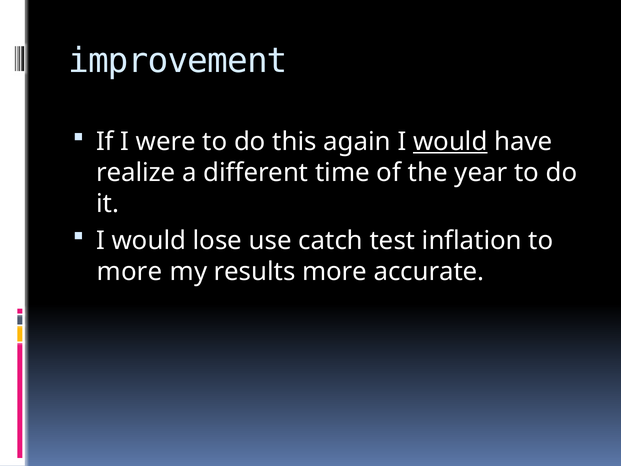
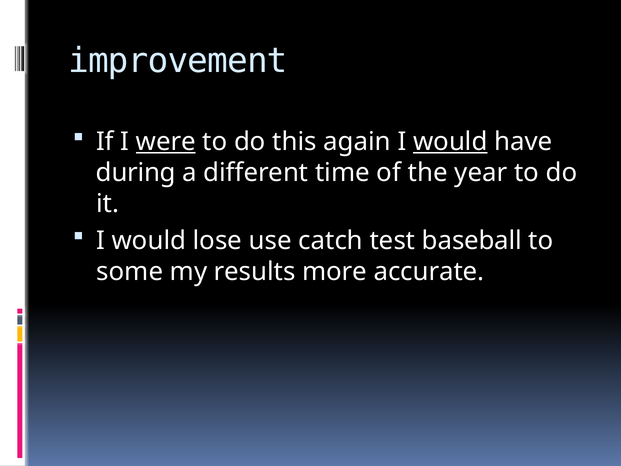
were underline: none -> present (166, 142)
realize: realize -> during (136, 173)
inflation: inflation -> baseball (472, 241)
more: more -> some (130, 272)
